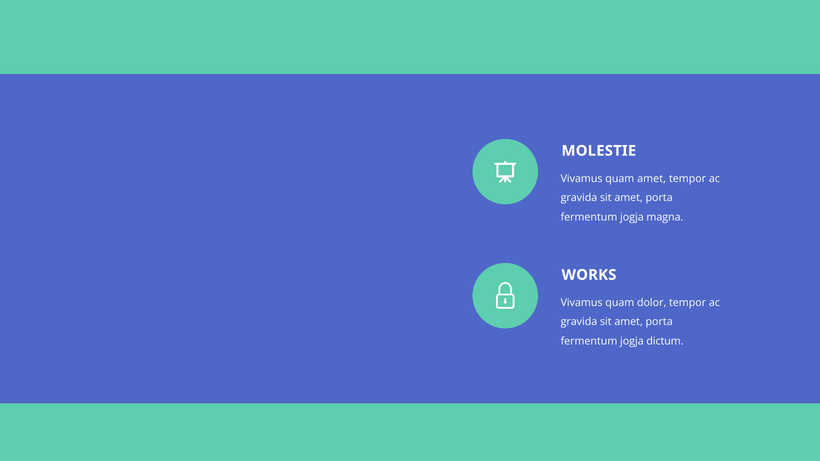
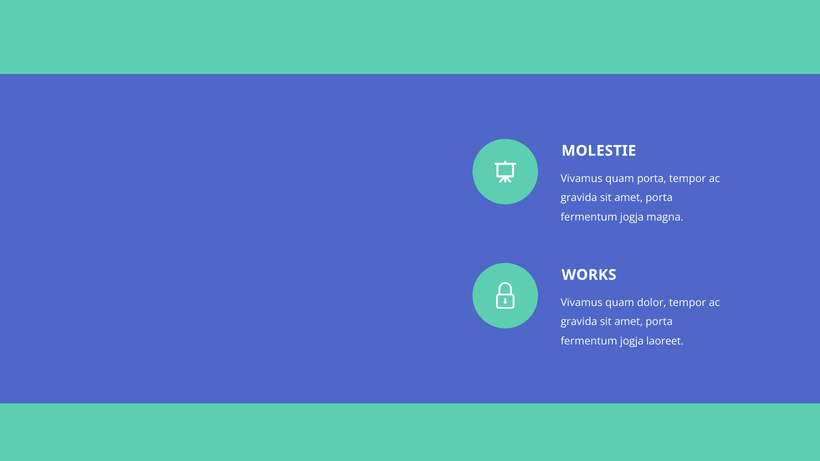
quam amet: amet -> porta (652, 179)
dictum: dictum -> laoreet (665, 341)
